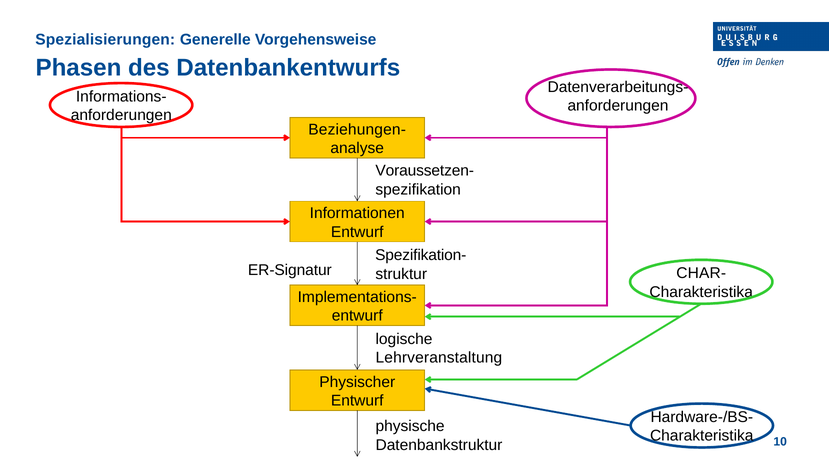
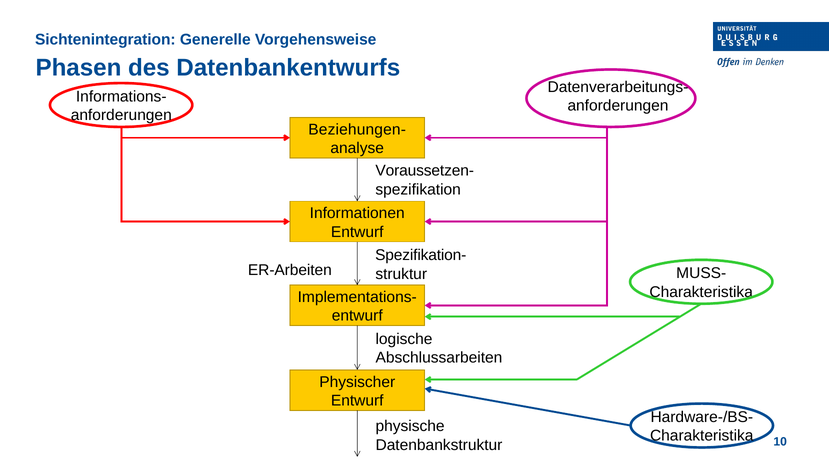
Spezialisierungen: Spezialisierungen -> Sichtenintegration (105, 40)
ER-Signatur: ER-Signatur -> ER-Arbeiten (290, 270)
CHAR-: CHAR- -> MUSS- (701, 273)
Lehrveranstaltung: Lehrveranstaltung -> Abschlussarbeiten (439, 358)
